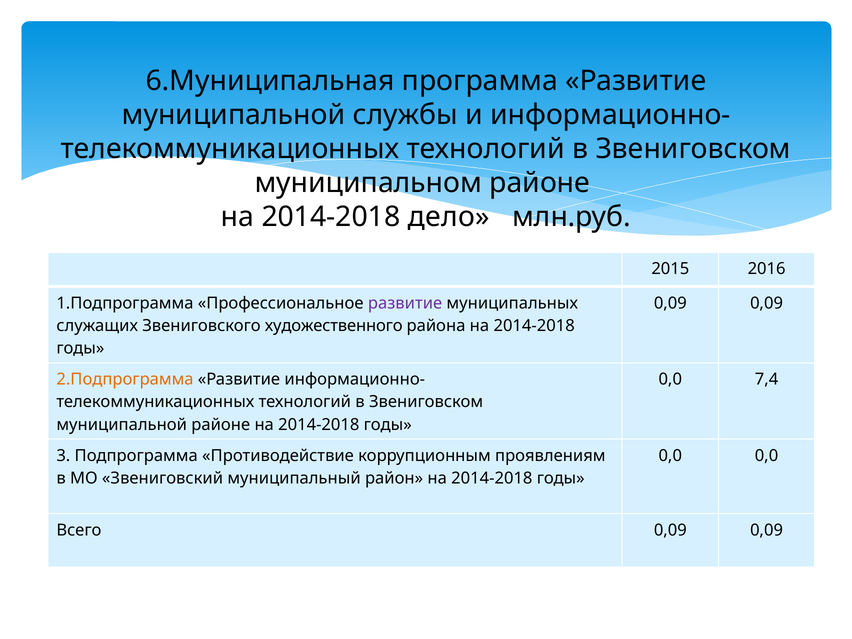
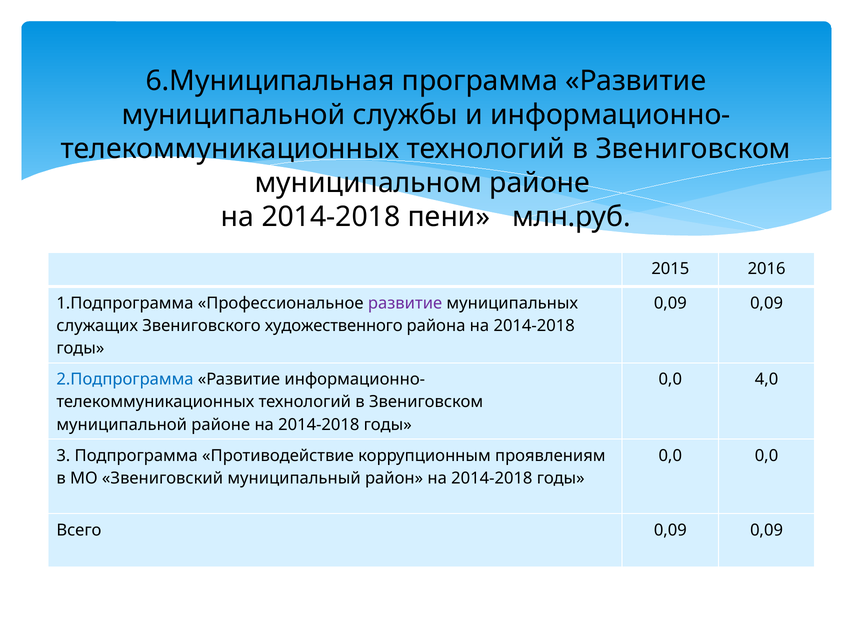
дело: дело -> пени (449, 217)
2.Подпрограмма colour: orange -> blue (125, 379)
7,4: 7,4 -> 4,0 (767, 379)
